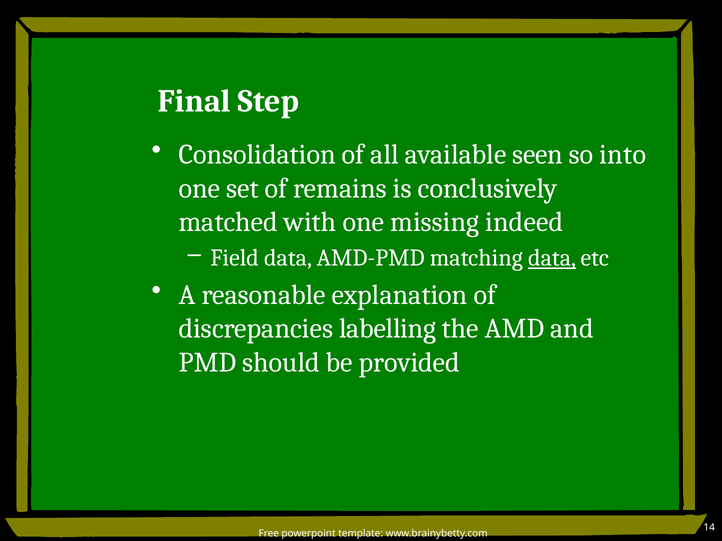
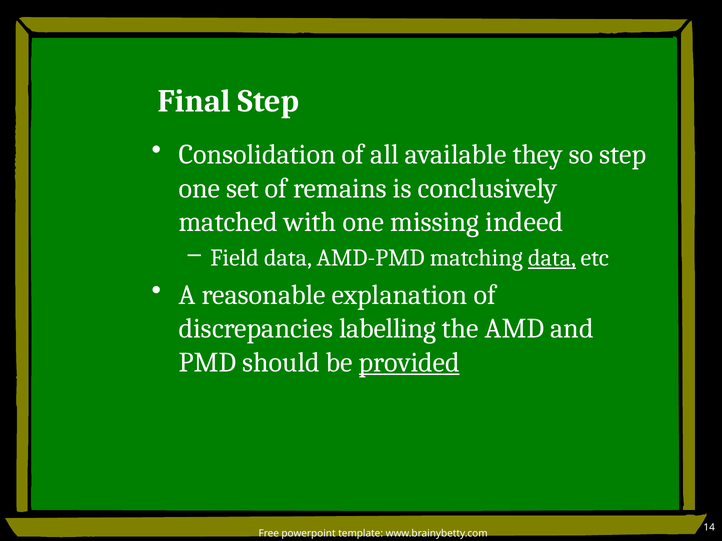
seen: seen -> they (538, 155)
so into: into -> step (623, 155)
provided underline: none -> present (409, 363)
